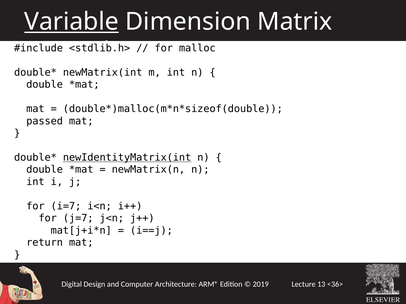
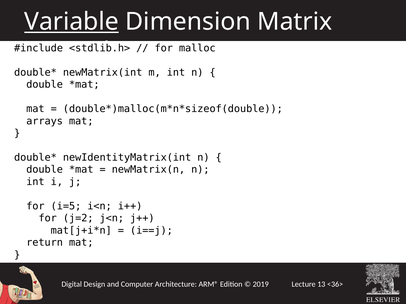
passed: passed -> arrays (45, 121)
newIdentityMatrix(int underline: present -> none (127, 158)
i=7: i=7 -> i=5 (66, 206)
j=7: j=7 -> j=2 (78, 219)
